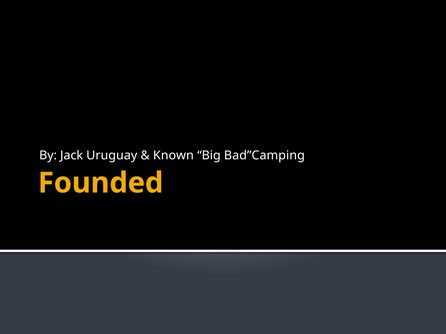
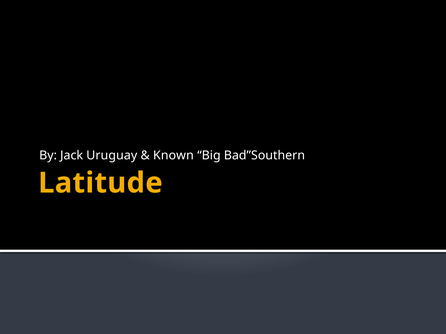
Bad”Camping: Bad”Camping -> Bad”Southern (264, 156)
Founded: Founded -> Latitude (100, 183)
